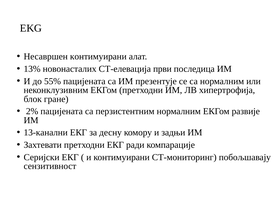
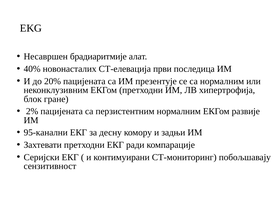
Несавршен контимуирани: контимуирани -> брадиаритмије (98, 57)
13%: 13% -> 40% (32, 69)
55%: 55% -> 20% (53, 81)
13-канални: 13-канални -> 95-канални (46, 133)
